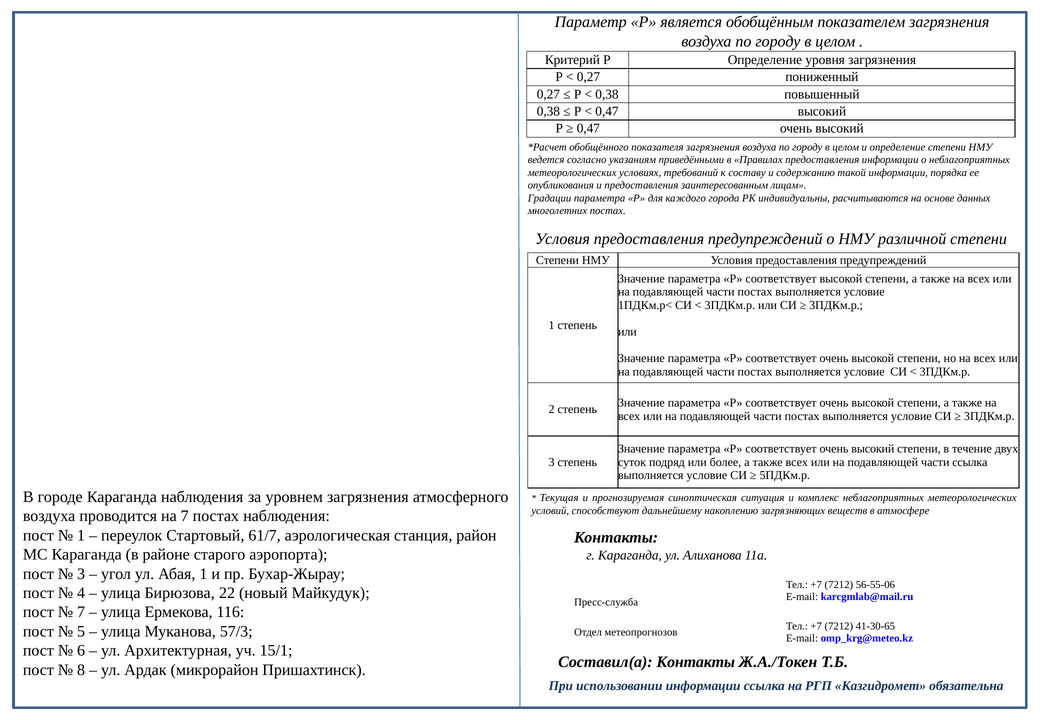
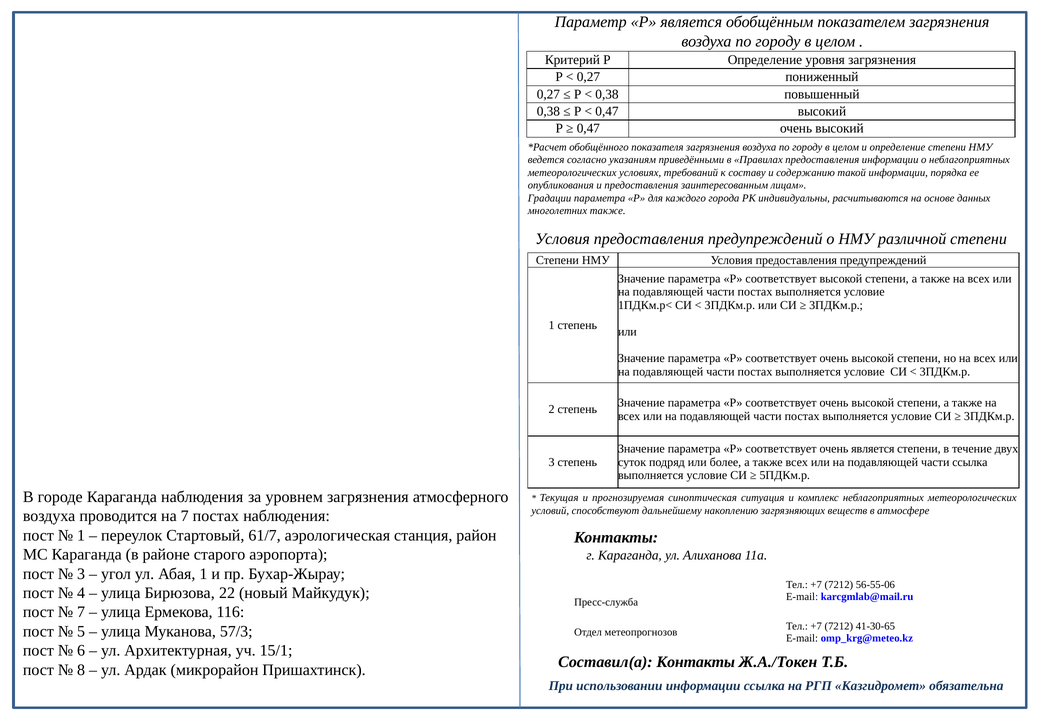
многолетних постах: постах -> также (608, 211)
соответствует очень высокий: высокий -> является (873, 449)
